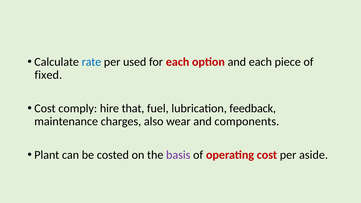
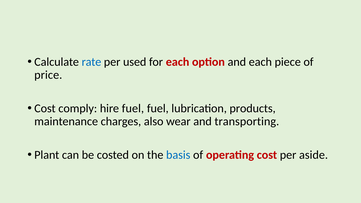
fixed: fixed -> price (48, 75)
hire that: that -> fuel (133, 108)
feedback: feedback -> products (253, 108)
components: components -> transporting (247, 121)
basis colour: purple -> blue (178, 155)
